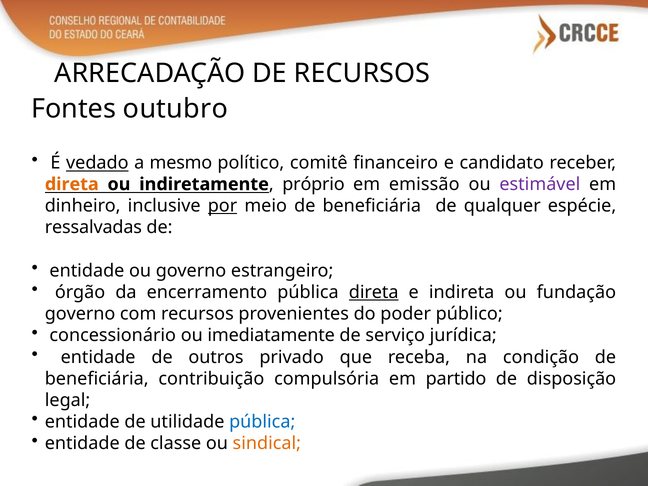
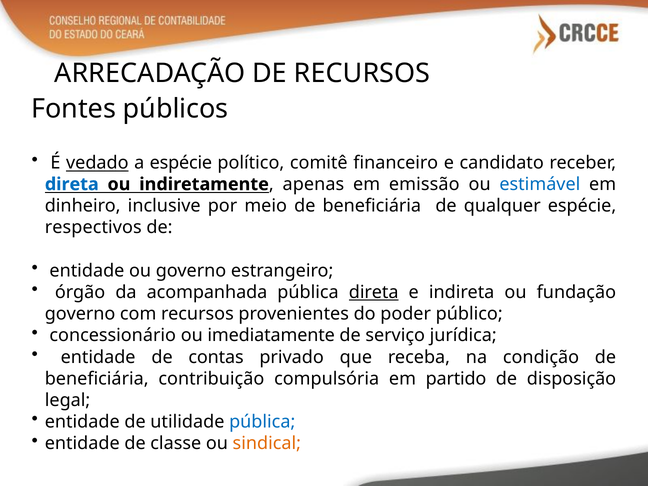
outubro: outubro -> públicos (176, 109)
a mesmo: mesmo -> espécie (181, 163)
direta colour: orange -> blue (72, 184)
próprio: próprio -> apenas (313, 184)
estimável colour: purple -> blue (540, 184)
por underline: present -> none (223, 206)
ressalvadas: ressalvadas -> respectivos (93, 227)
encerramento: encerramento -> acompanhada (207, 292)
outros: outros -> contas (216, 357)
